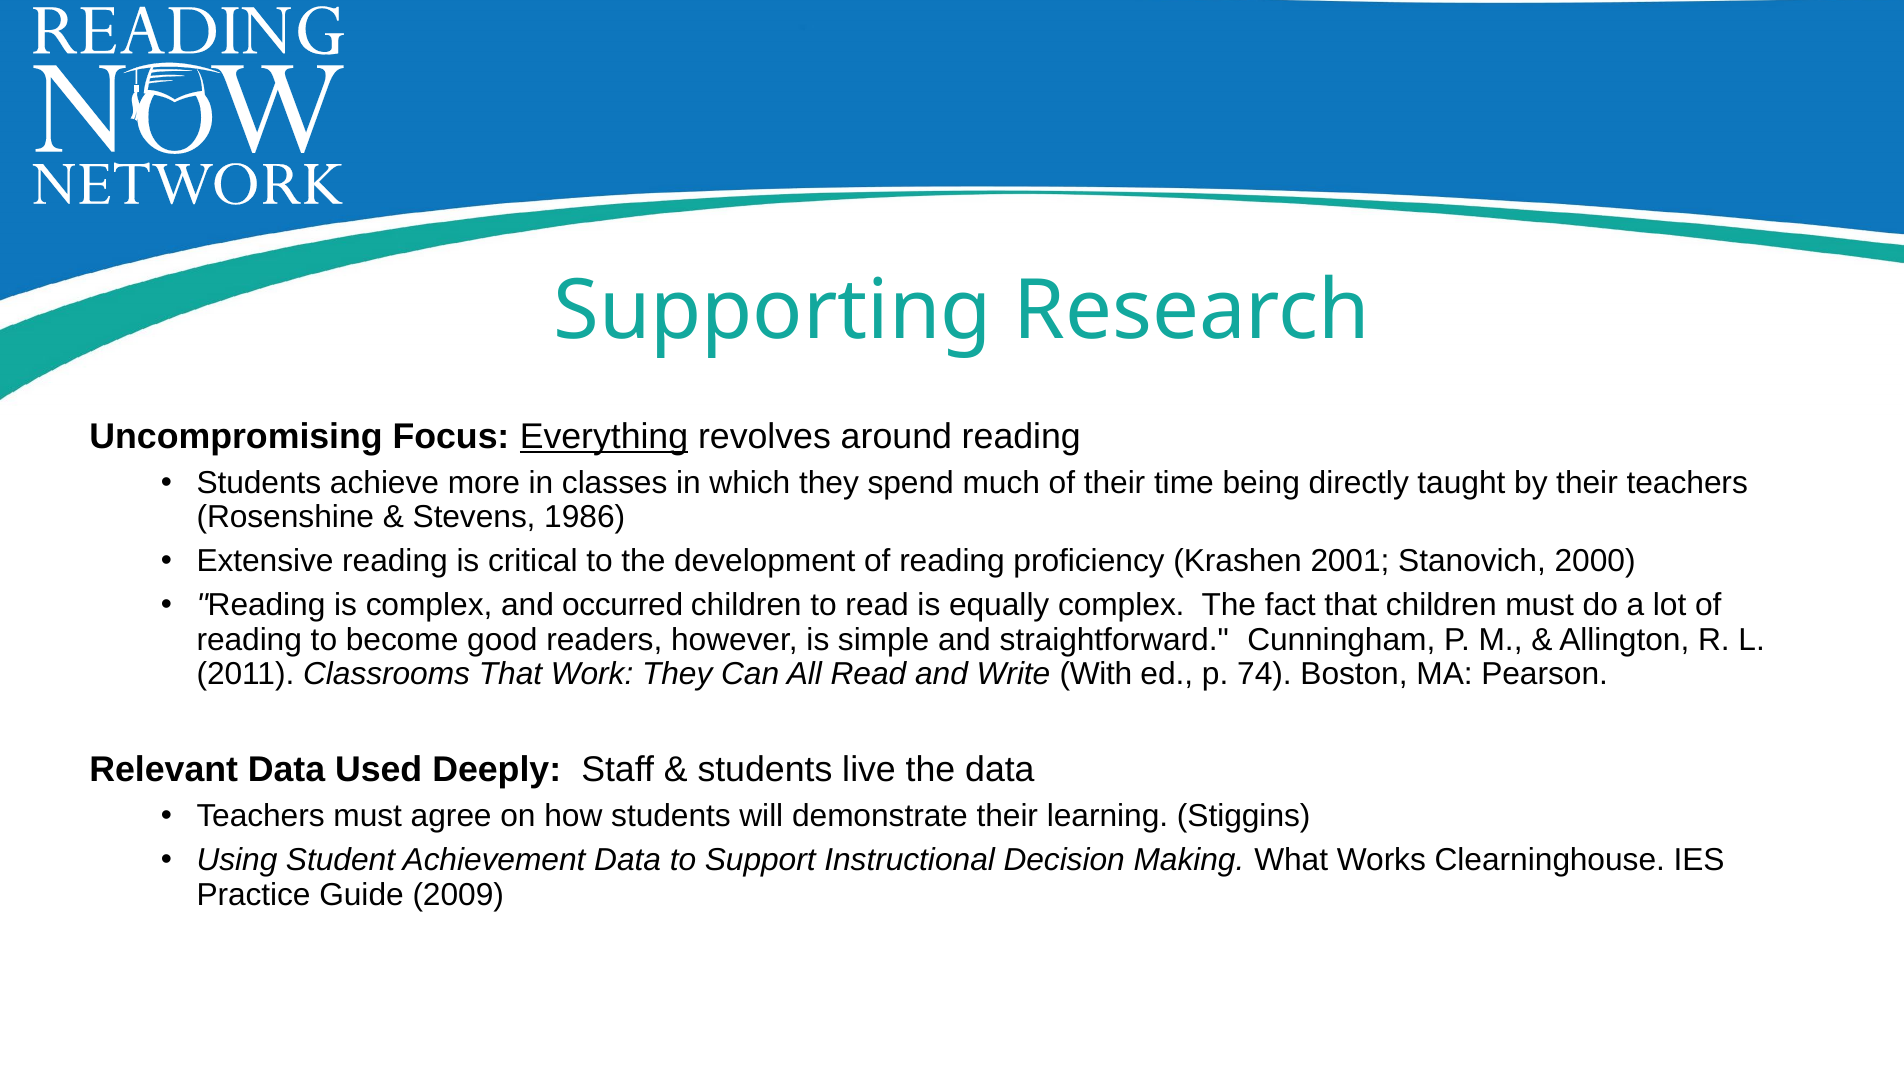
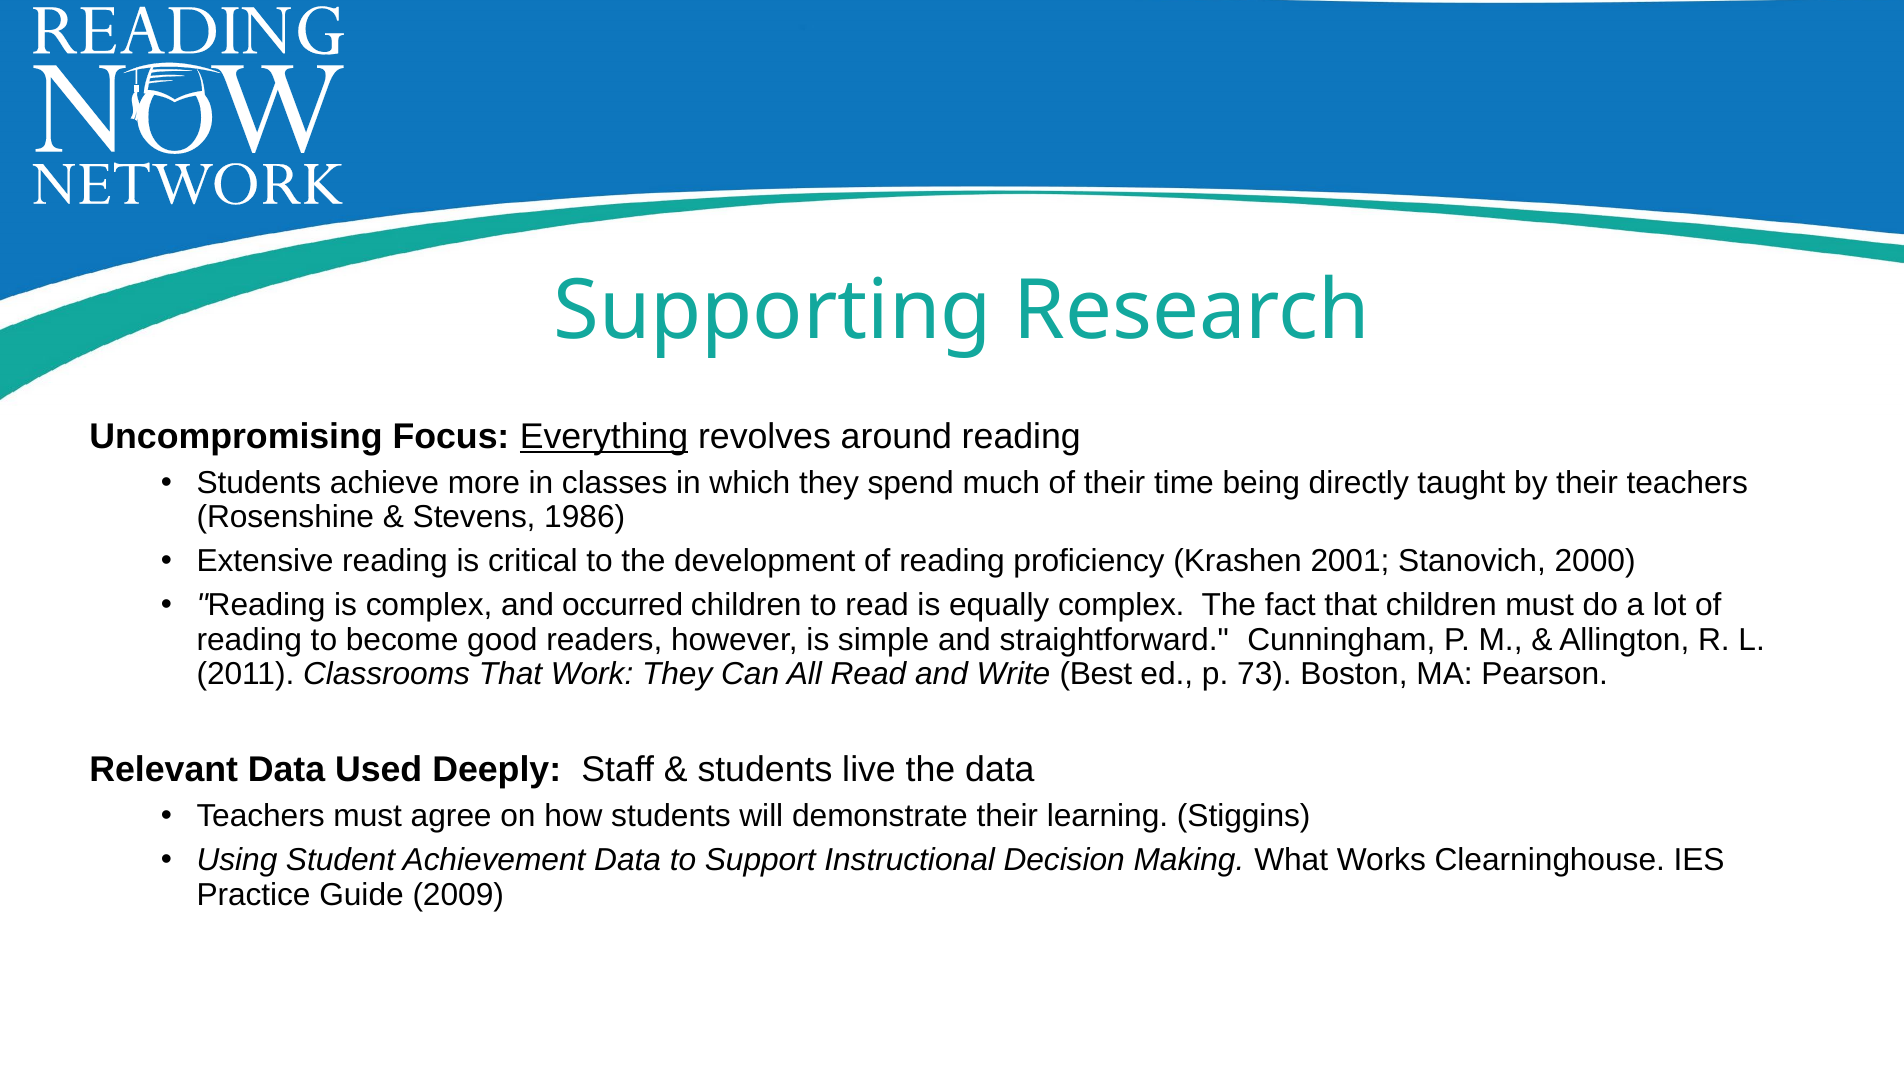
With: With -> Best (1096, 674)
74: 74 -> 73 (1264, 674)
